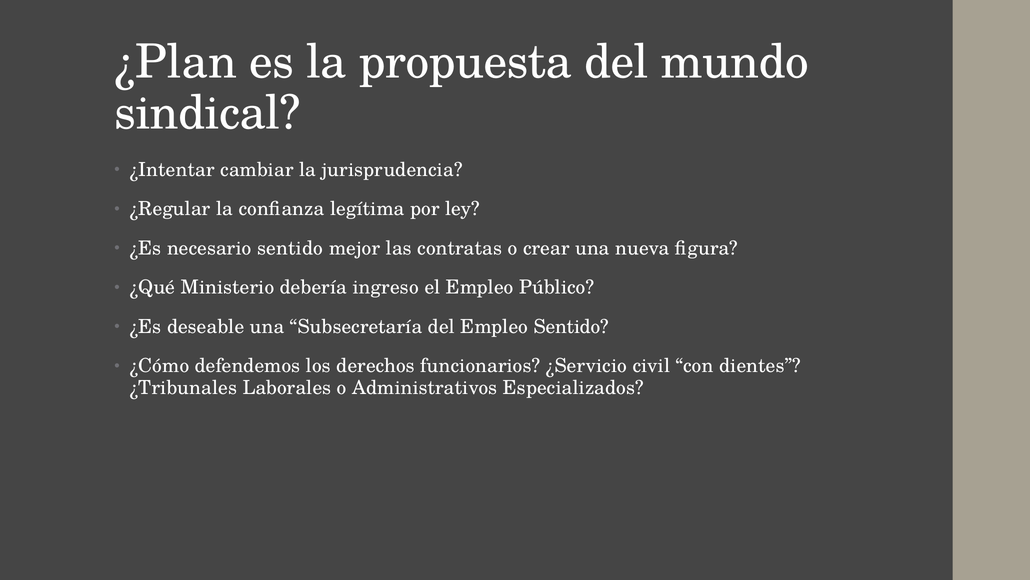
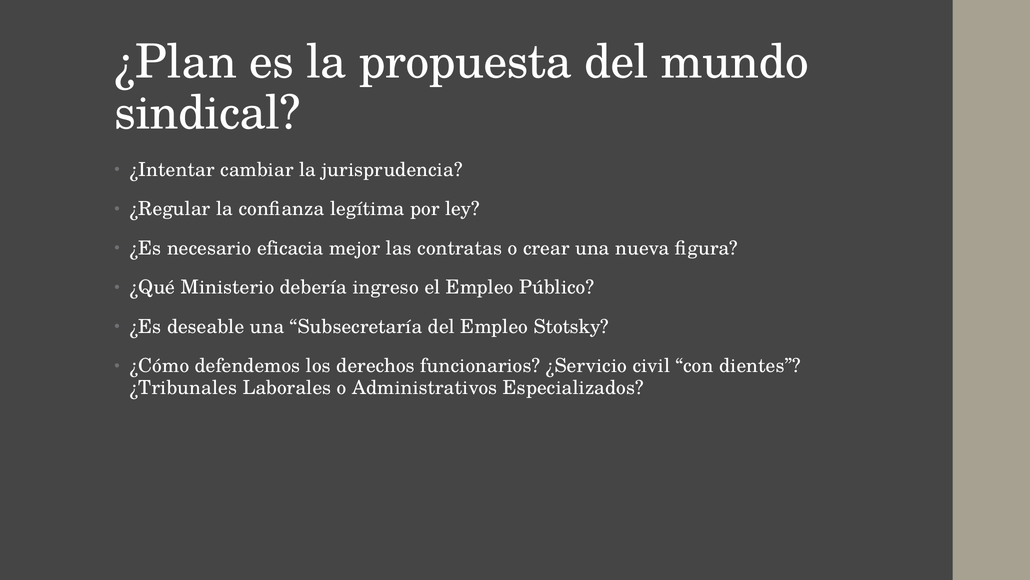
necesario sentido: sentido -> eficacia (290, 248)
Empleo Sentido: Sentido -> Stotsky (571, 326)
